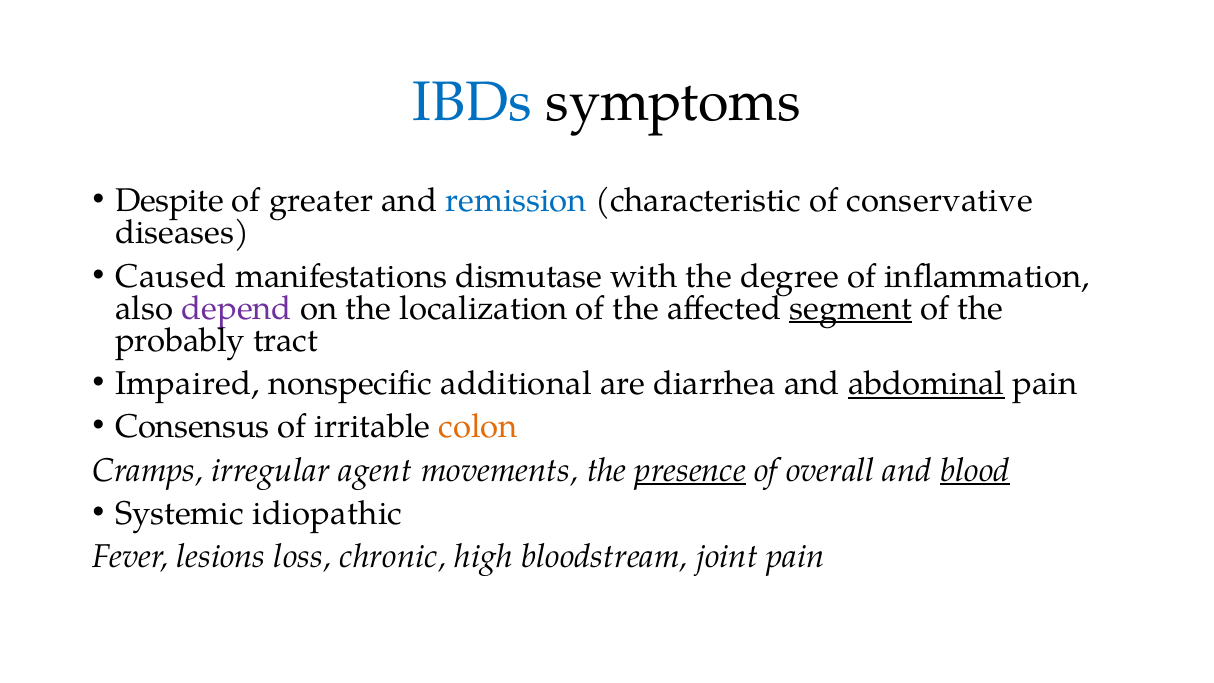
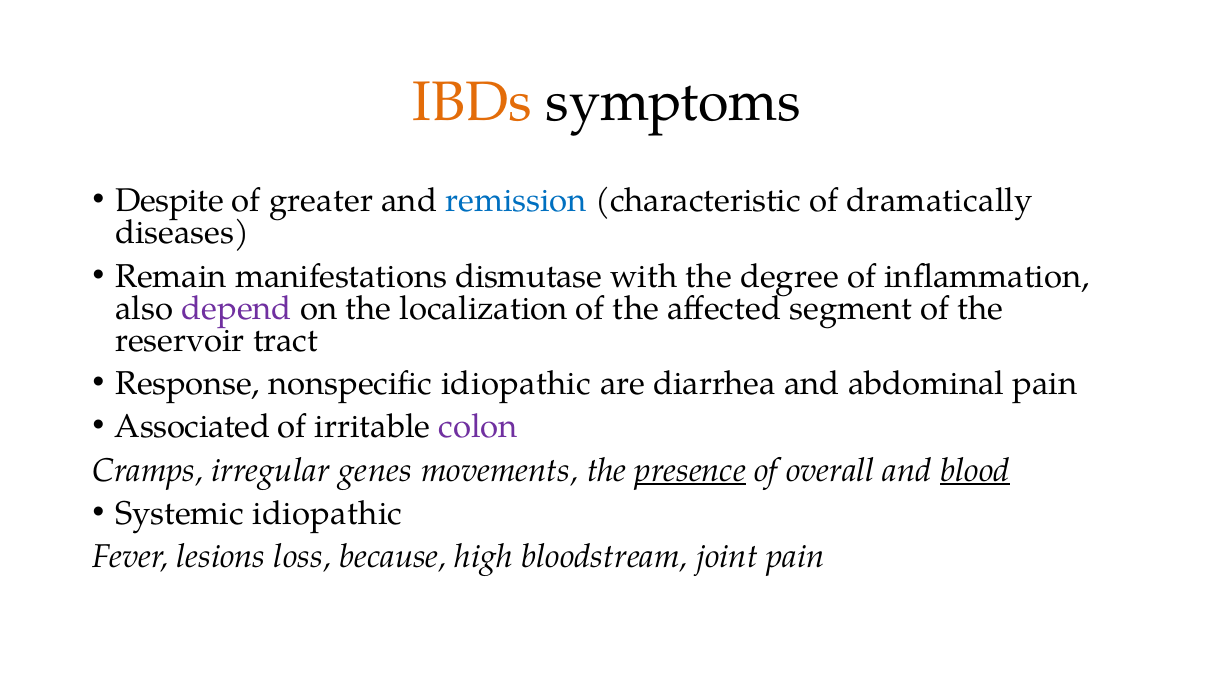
IBDs colour: blue -> orange (472, 102)
conservative: conservative -> dramatically (940, 201)
Caused: Caused -> Remain (171, 276)
segment underline: present -> none (851, 308)
probably: probably -> reservoir (180, 340)
Impaired: Impaired -> Response (188, 383)
nonspecific additional: additional -> idiopathic (516, 383)
abdominal underline: present -> none (926, 383)
Consensus: Consensus -> Associated (193, 427)
colon colour: orange -> purple (478, 427)
agent: agent -> genes (375, 470)
chronic: chronic -> because (393, 557)
